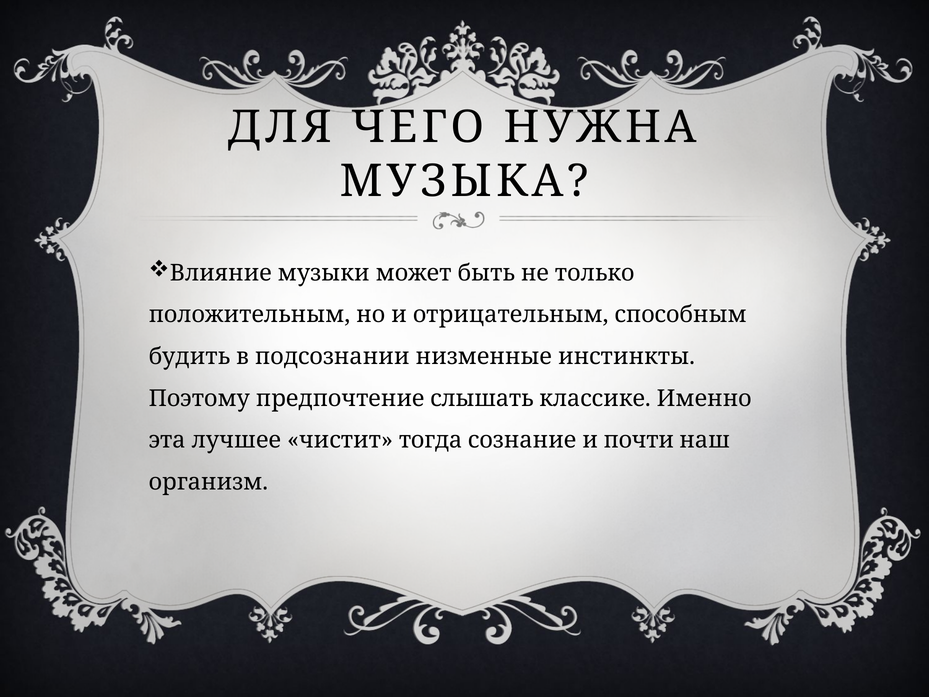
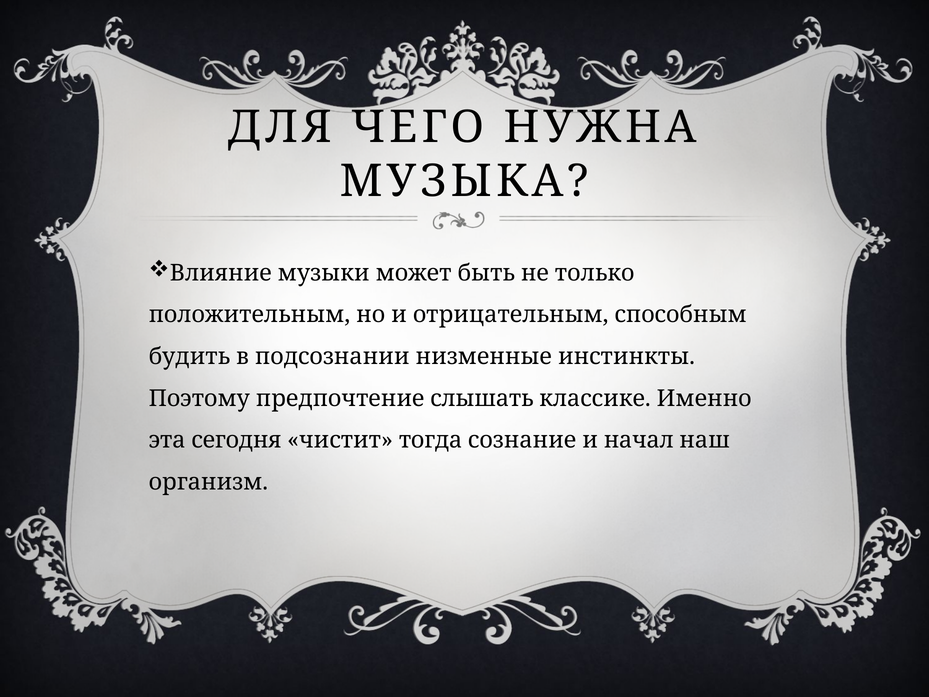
лучшее: лучшее -> сегодня (236, 440)
почти: почти -> начал (639, 440)
